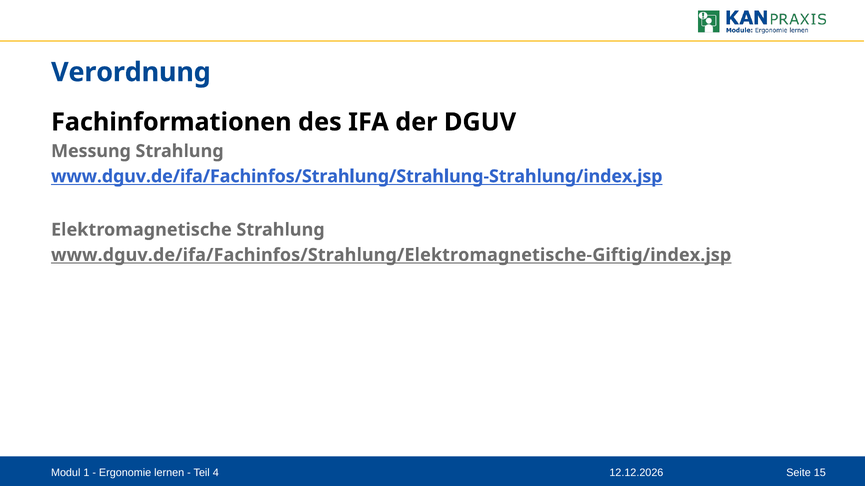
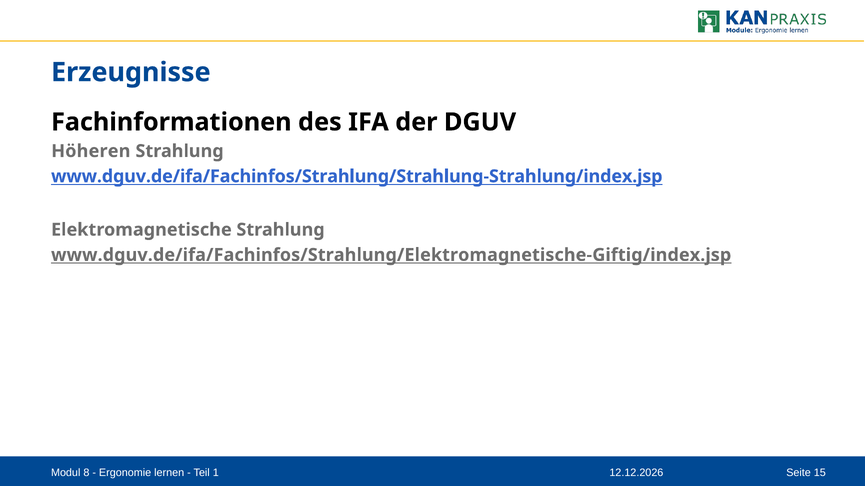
Verordnung: Verordnung -> Erzeugnisse (131, 72)
Messung: Messung -> Höheren (91, 151)
1: 1 -> 8 (86, 473)
4: 4 -> 1 (216, 473)
